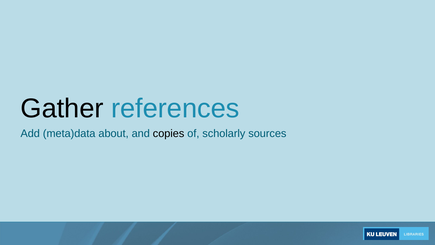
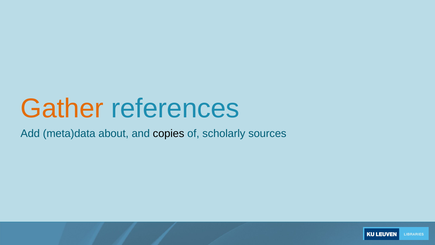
Gather colour: black -> orange (62, 108)
